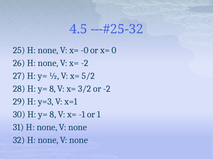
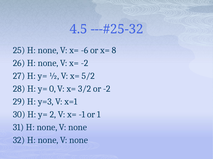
-0: -0 -> -6 (85, 50)
0: 0 -> 8 (114, 50)
28 H y= 8: 8 -> 0 (53, 89)
30 H y= 8: 8 -> 2 (53, 115)
